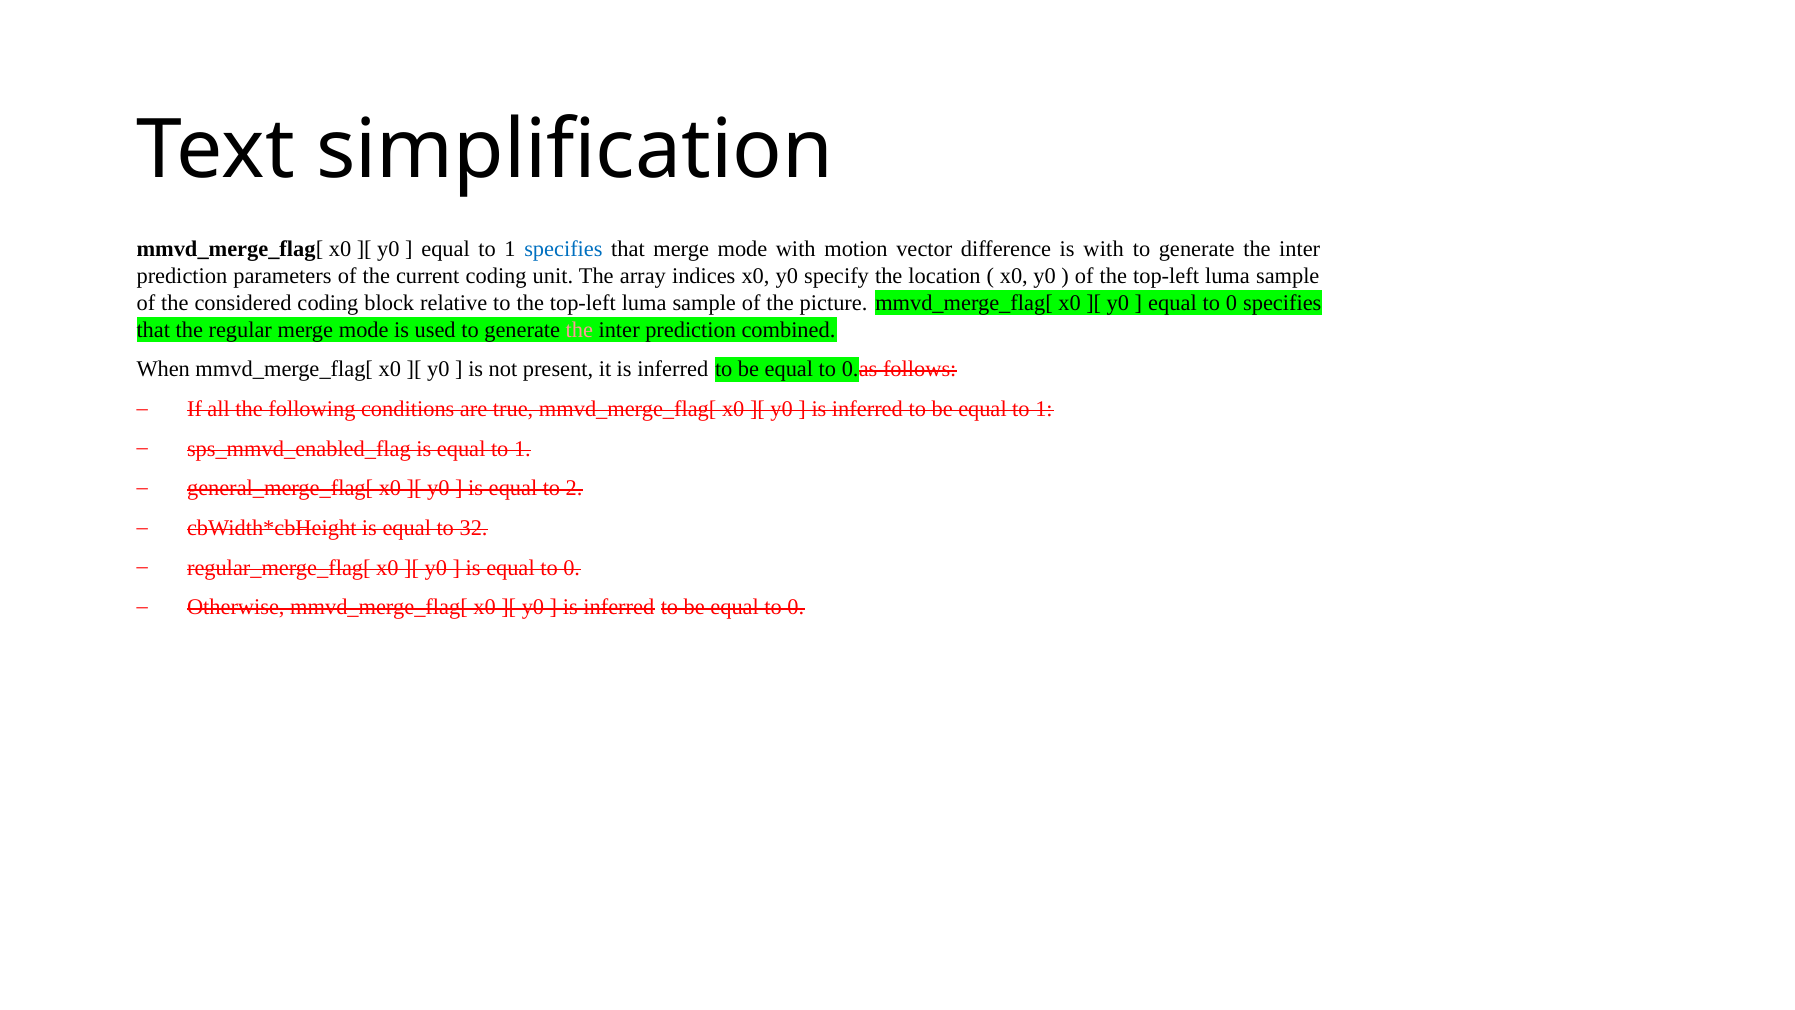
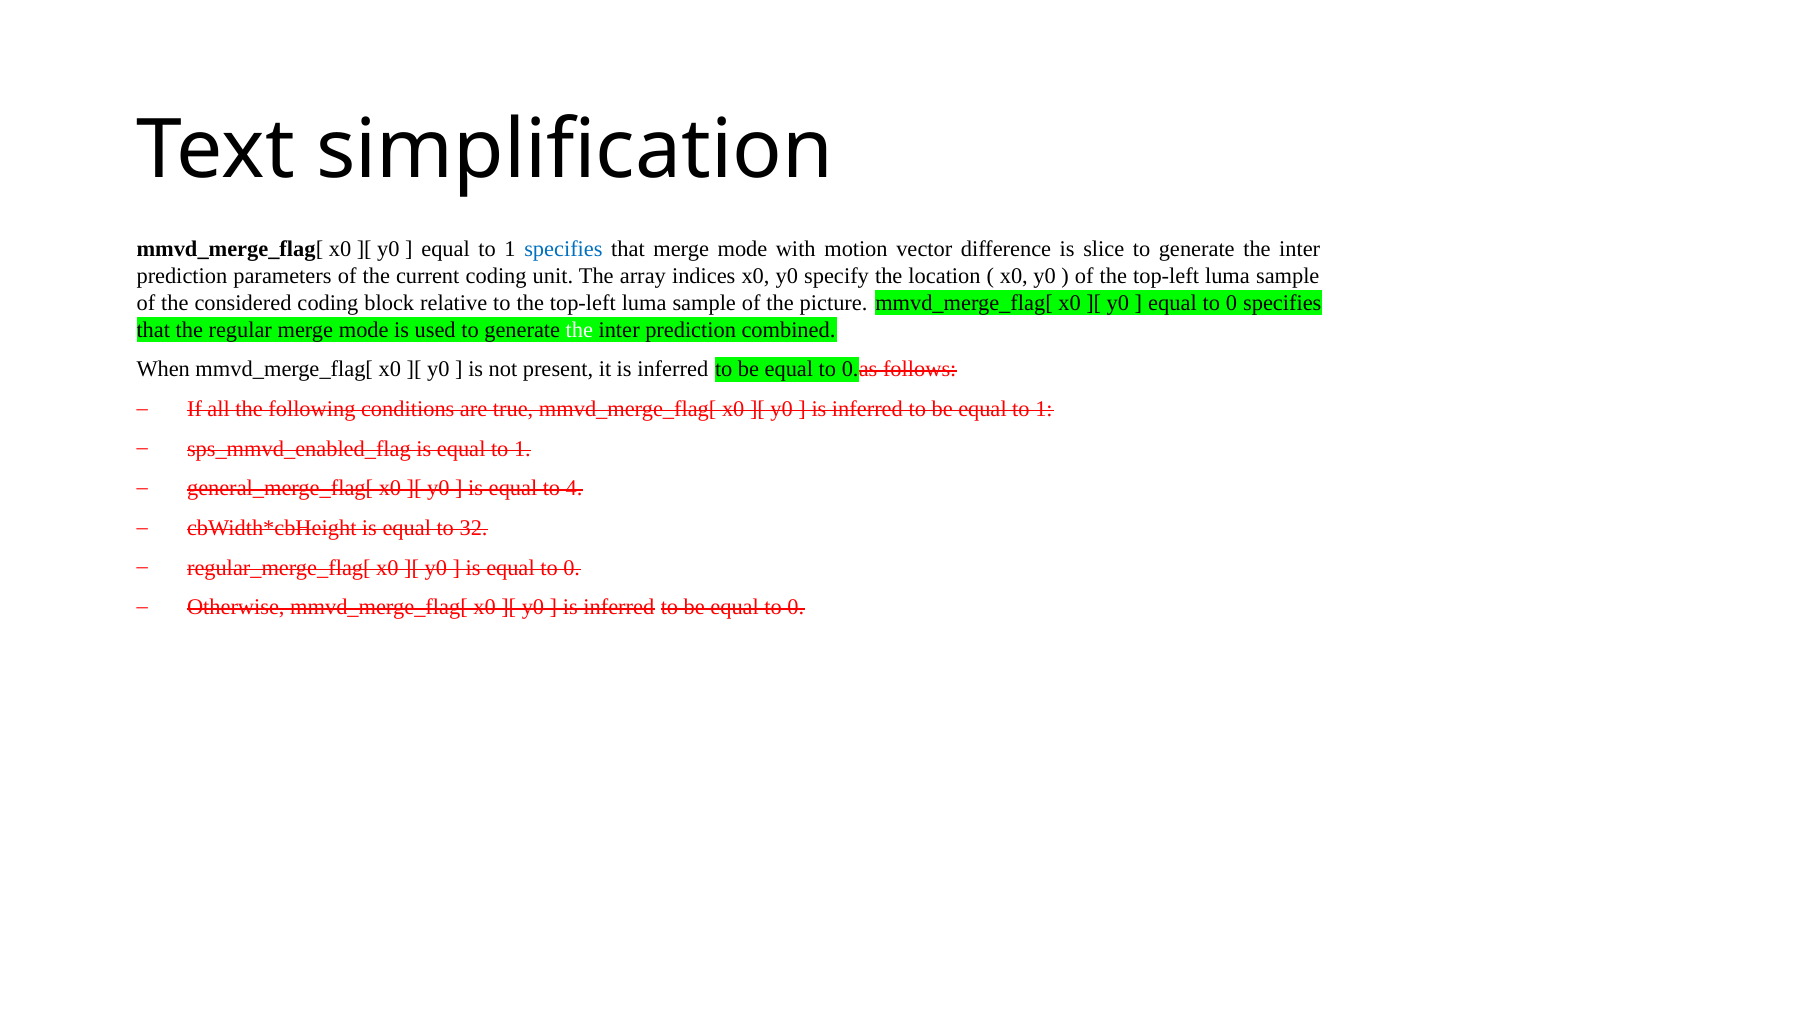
is with: with -> slice (1104, 249)
the colour: pink -> white (579, 330)
2: 2 -> 4 (574, 488)
